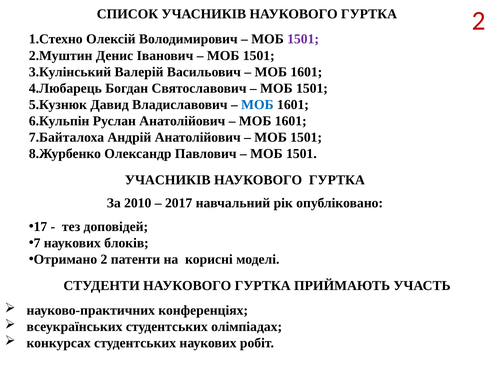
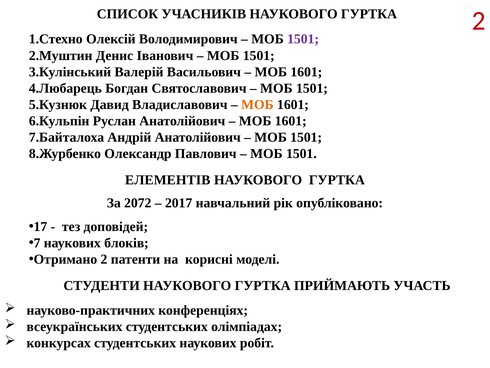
МОБ colour: blue -> orange (257, 104)
УЧАСНИКІВ: УЧАСНИКІВ -> ЕЛЕМЕНТІВ (168, 180)
2010: 2010 -> 2072 (138, 203)
